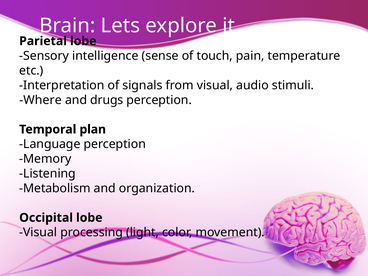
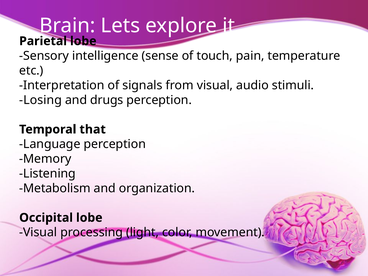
Where: Where -> Losing (41, 100)
plan: plan -> that (93, 129)
